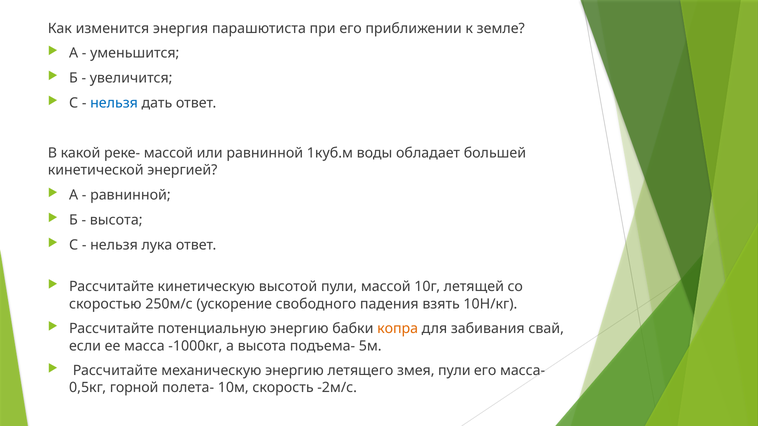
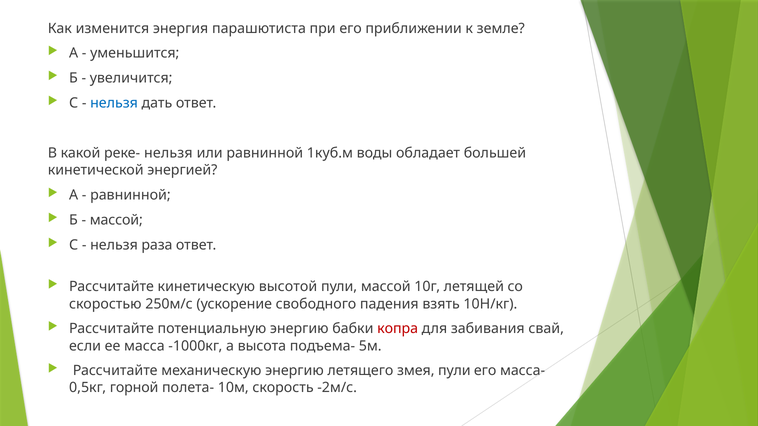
реке- массой: массой -> нельзя (168, 153)
высота: высота -> массой (116, 220)
лука: лука -> раза (157, 245)
копра colour: orange -> red (398, 329)
